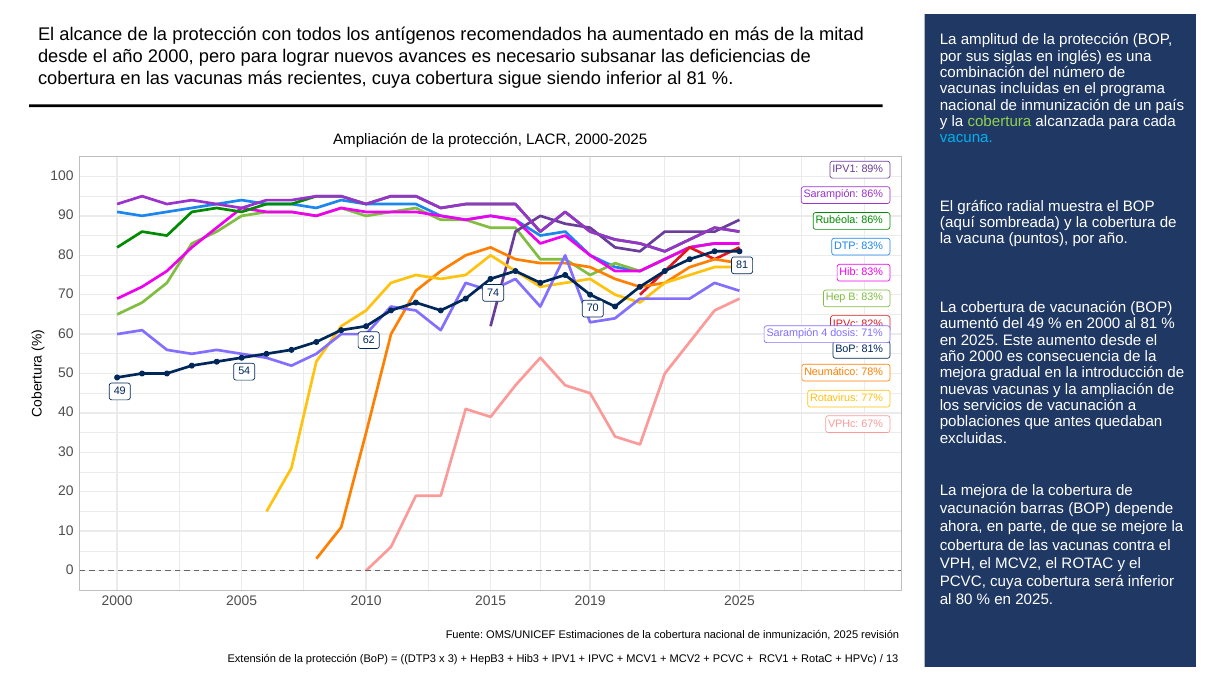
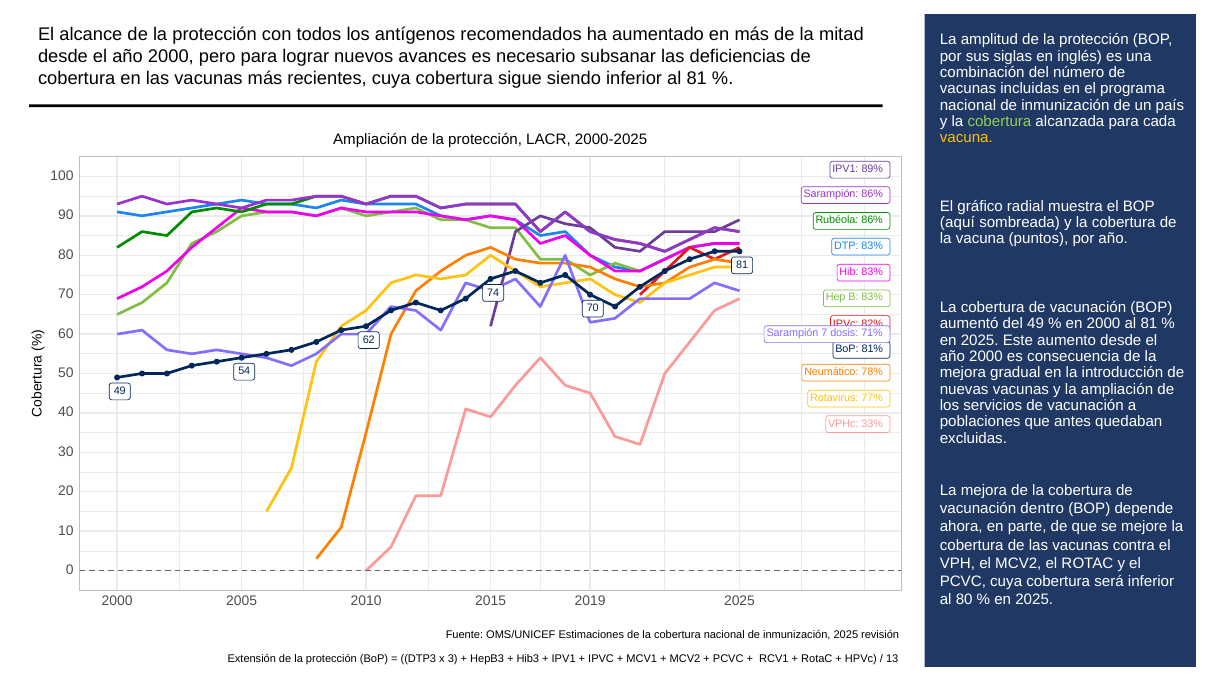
vacuna colour: light blue -> yellow (966, 138)
4: 4 -> 7 (824, 333)
67%: 67% -> 33% (872, 424)
barras: barras -> dentro (1042, 509)
